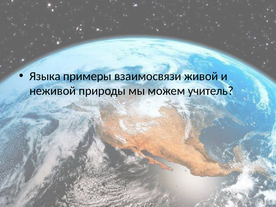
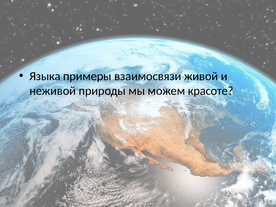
учитель: учитель -> красоте (211, 91)
